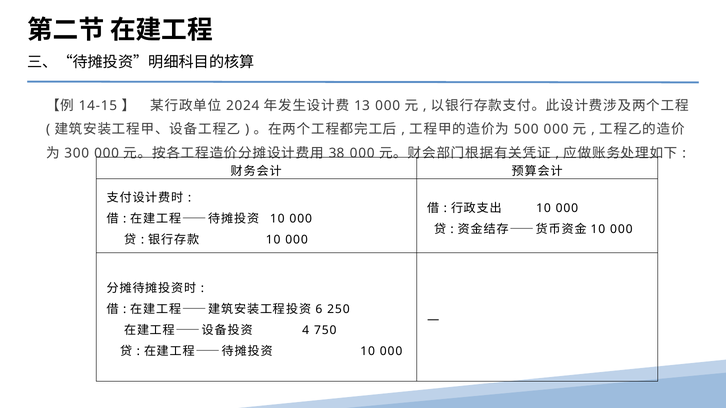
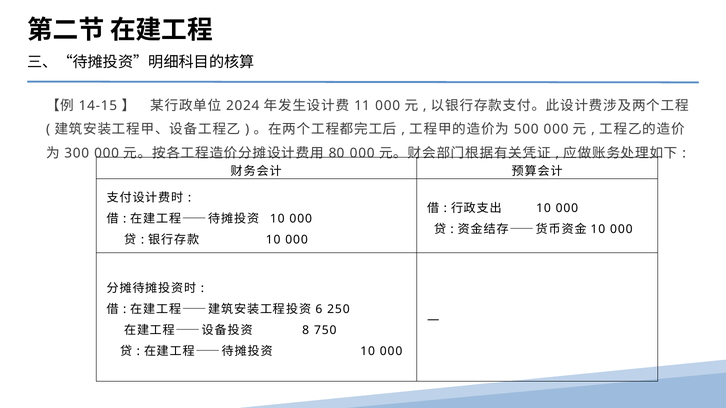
13: 13 -> 11 (362, 106)
38: 38 -> 80 (337, 153)
4: 4 -> 8 (306, 331)
